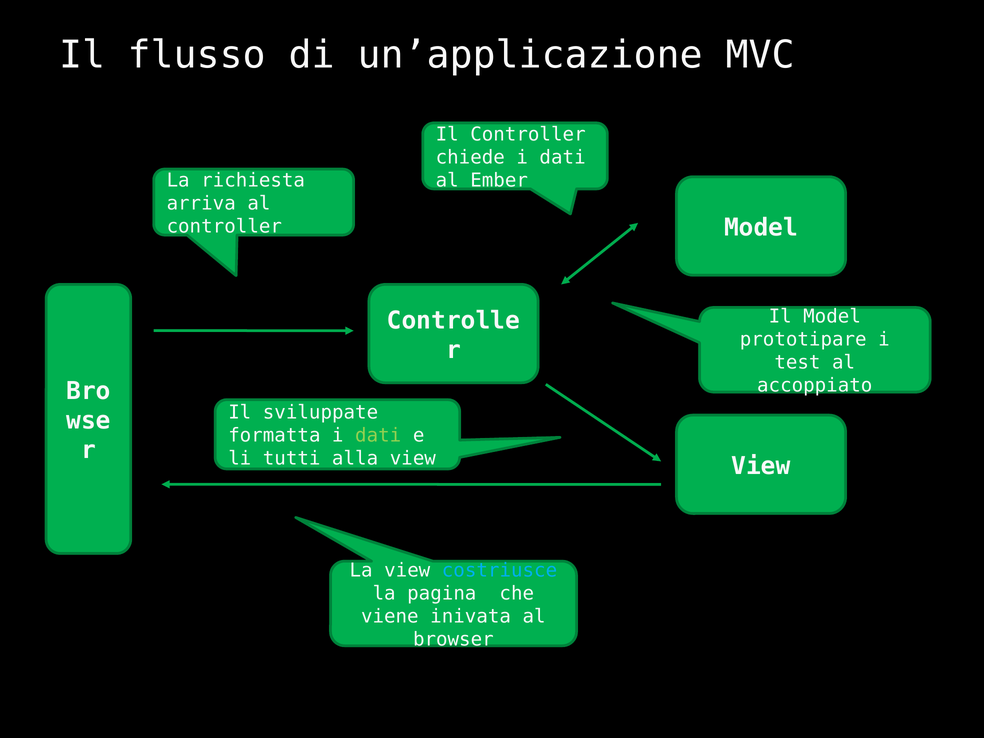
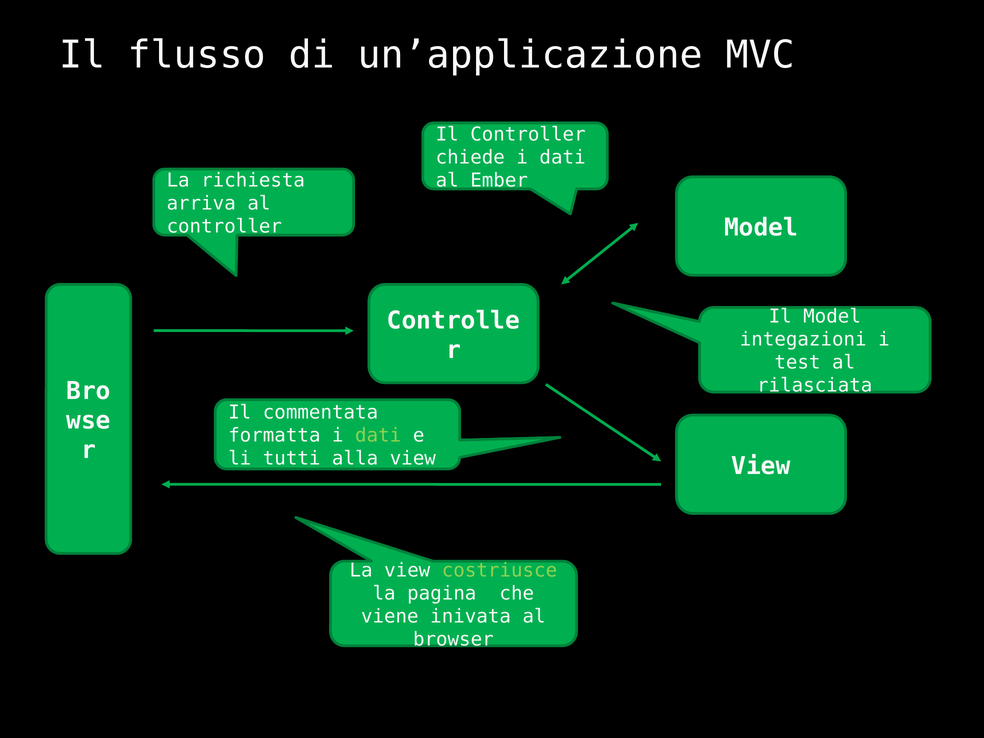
prototipare: prototipare -> integazioni (803, 340)
accoppiato: accoppiato -> rilasciata (815, 386)
sviluppate: sviluppate -> commentata (320, 413)
costriusce colour: light blue -> light green (499, 570)
